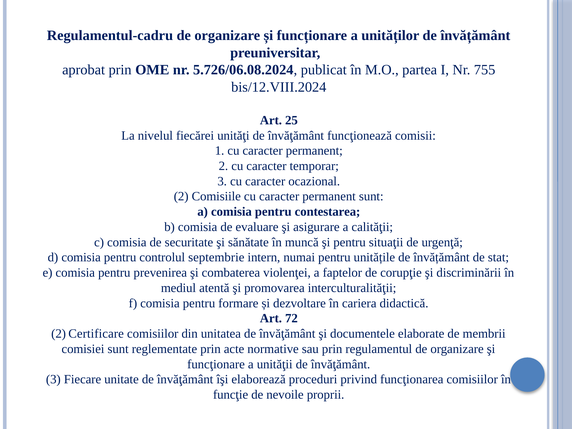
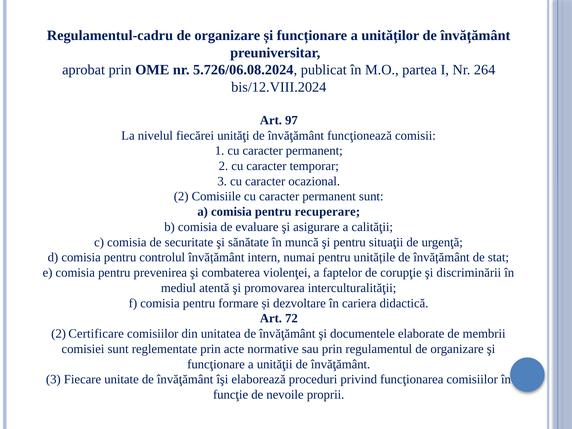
755: 755 -> 264 (485, 70)
25: 25 -> 97 (291, 120)
contestarea: contestarea -> recuperare (327, 212)
controlul septembrie: septembrie -> învățământ (216, 257)
